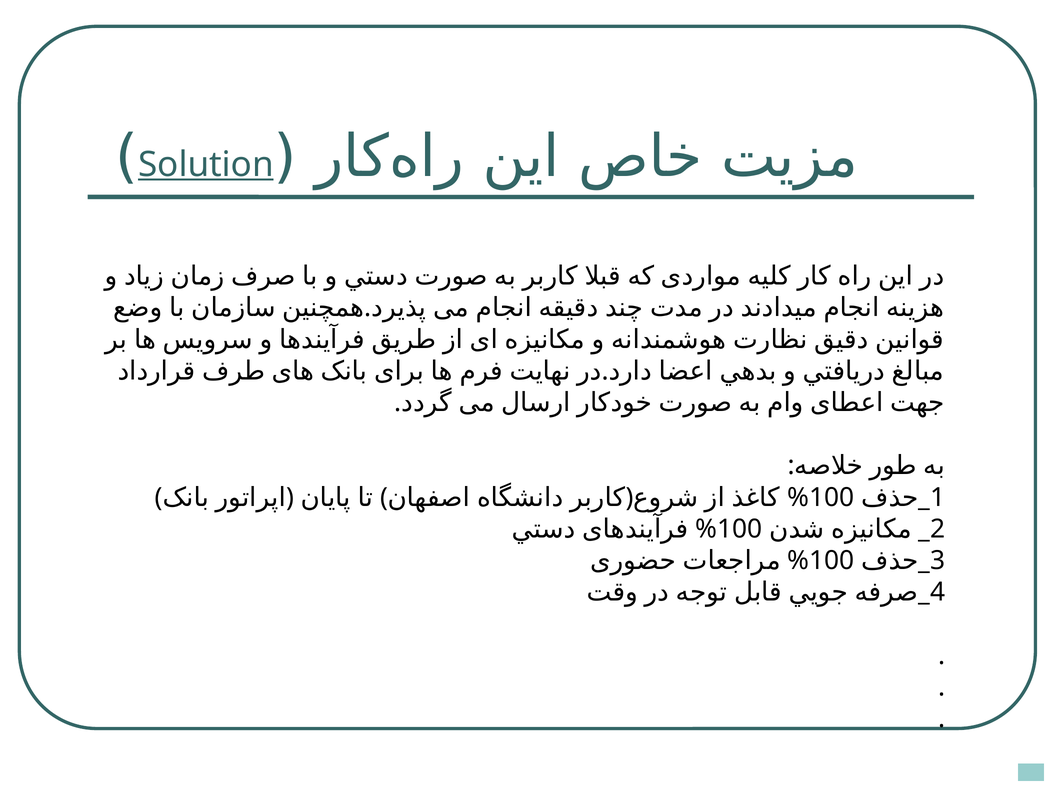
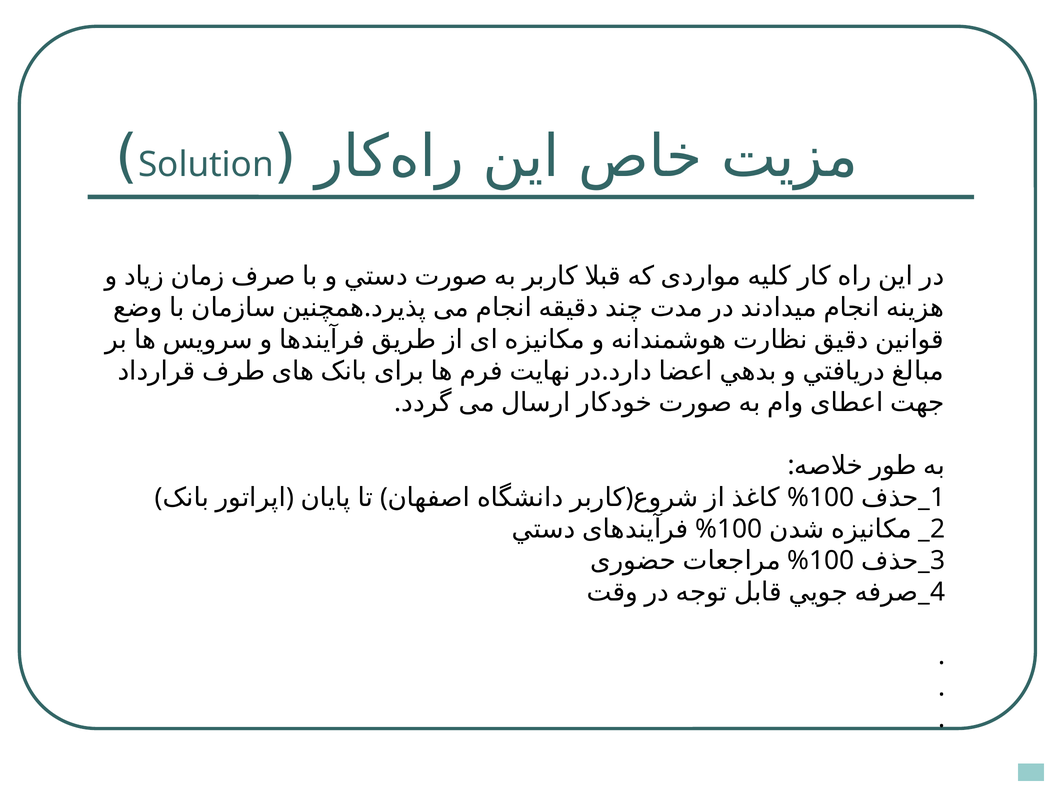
Solution underline: present -> none (206, 164)
